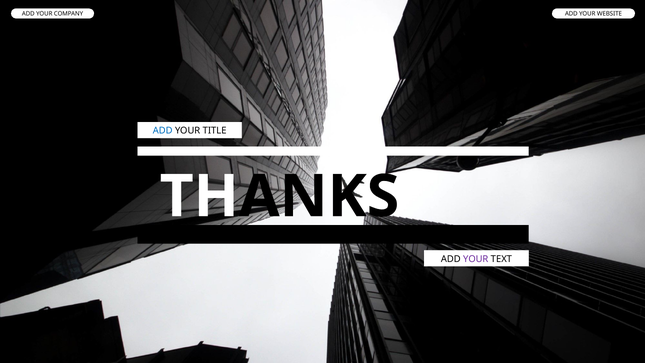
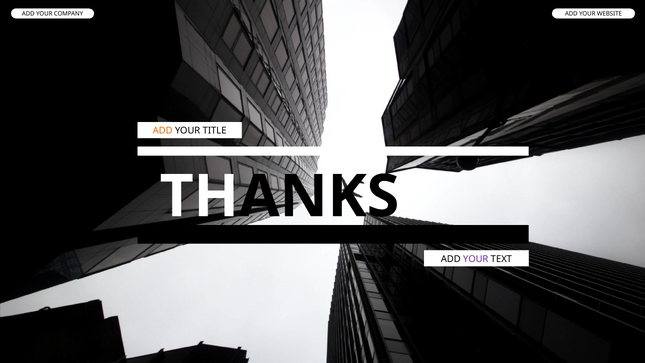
ADD colour: blue -> orange (163, 131)
